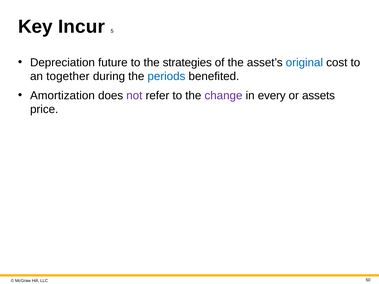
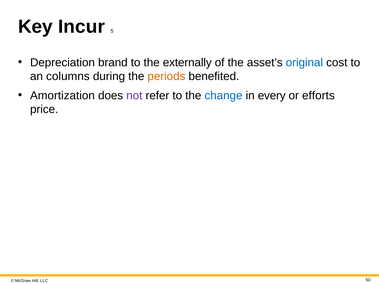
future: future -> brand (113, 63)
strategies: strategies -> externally (187, 63)
together: together -> columns (68, 76)
periods colour: blue -> orange (166, 76)
change colour: purple -> blue (223, 96)
assets: assets -> efforts (318, 96)
